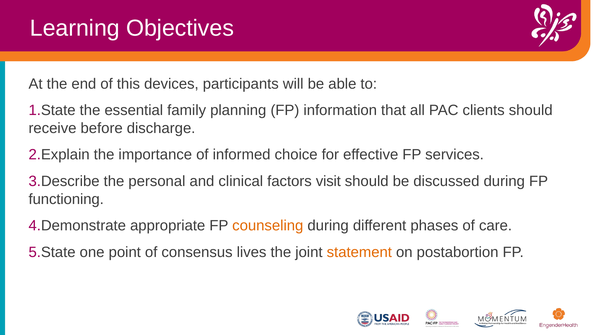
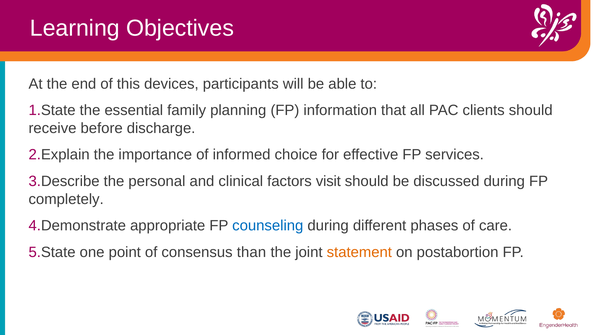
functioning: functioning -> completely (66, 199)
counseling colour: orange -> blue (268, 225)
lives: lives -> than (251, 252)
